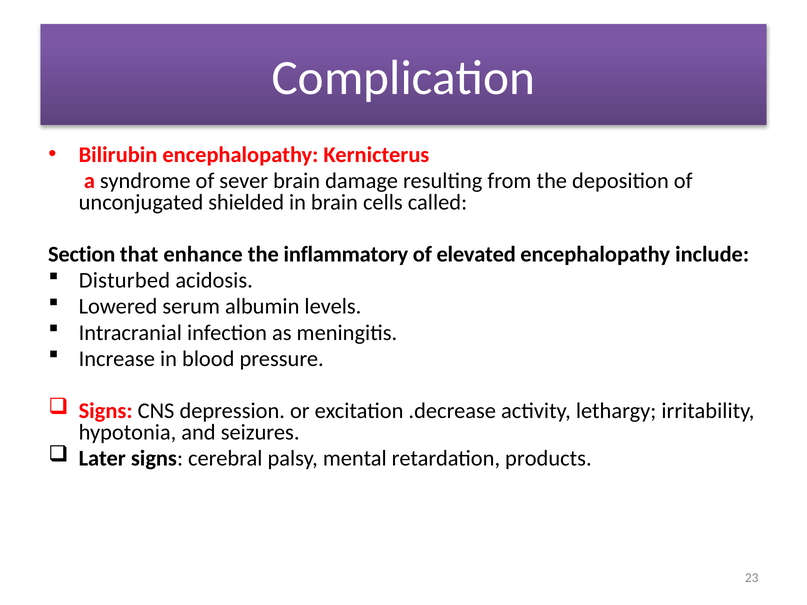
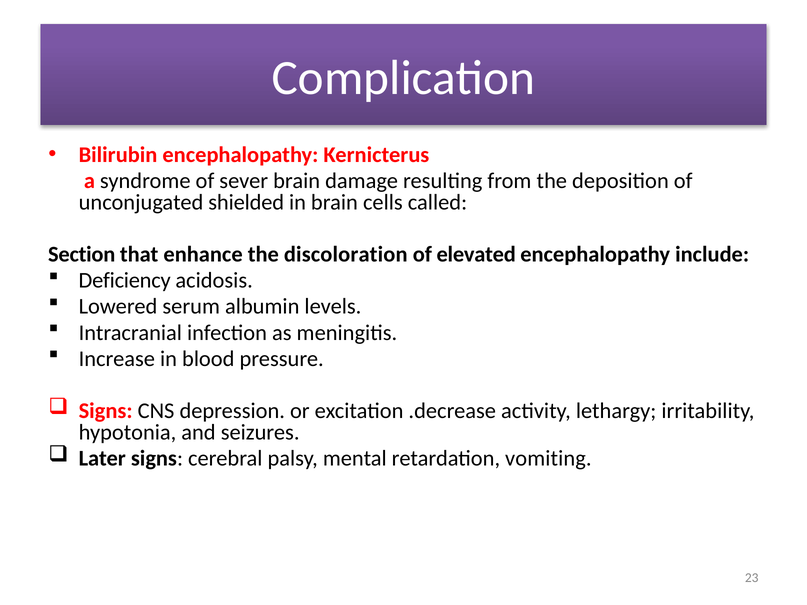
inflammatory: inflammatory -> discoloration (346, 255)
Disturbed: Disturbed -> Deficiency (125, 281)
products: products -> vomiting (548, 458)
